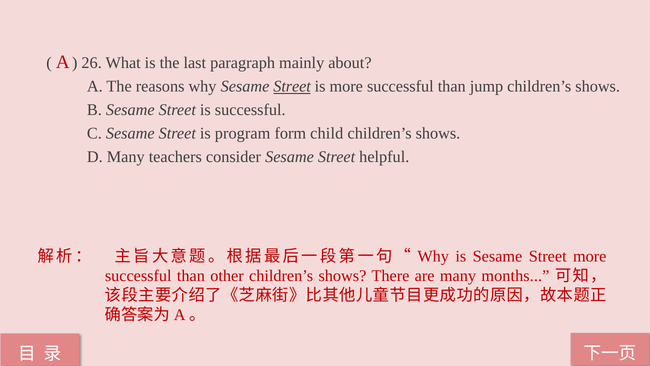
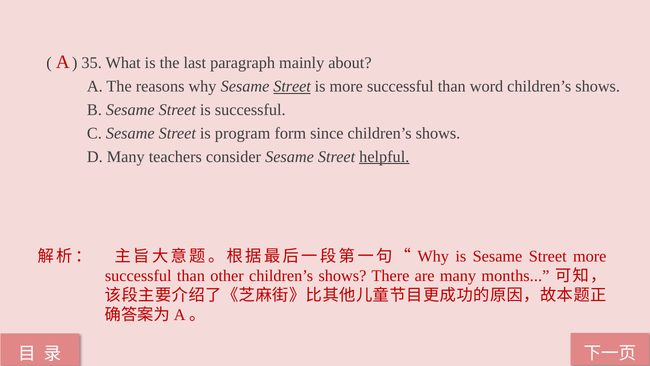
26: 26 -> 35 (92, 63)
jump: jump -> word (486, 86)
child: child -> since (327, 133)
helpful underline: none -> present (384, 157)
